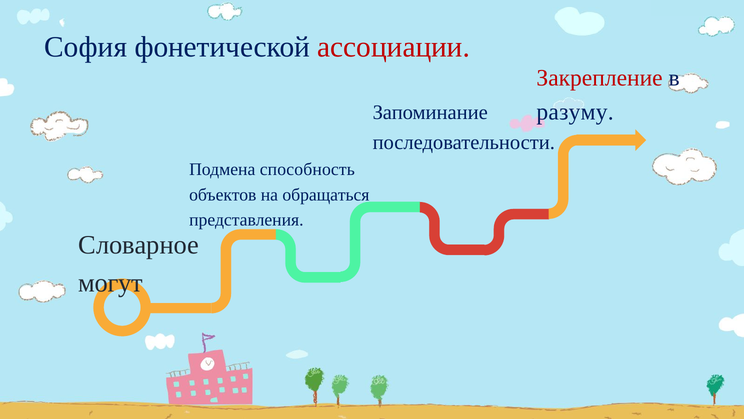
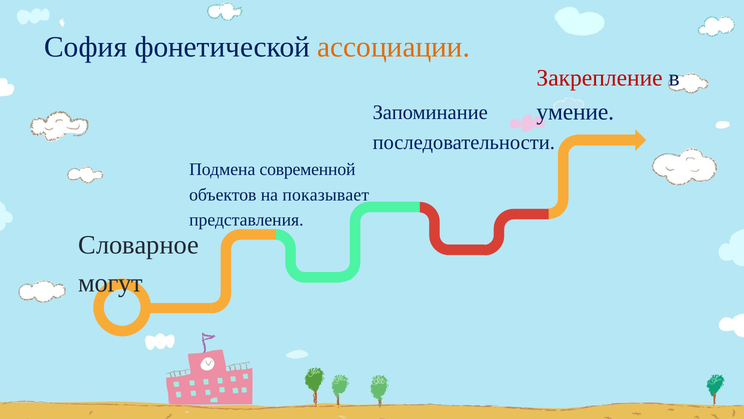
ассоциации colour: red -> orange (394, 47)
разуму: разуму -> умение (575, 112)
способность: способность -> современной (307, 169)
обращаться: обращаться -> показывает (326, 194)
